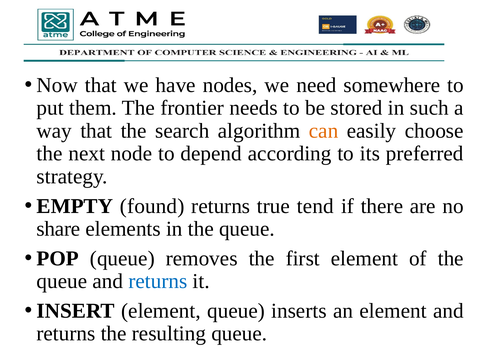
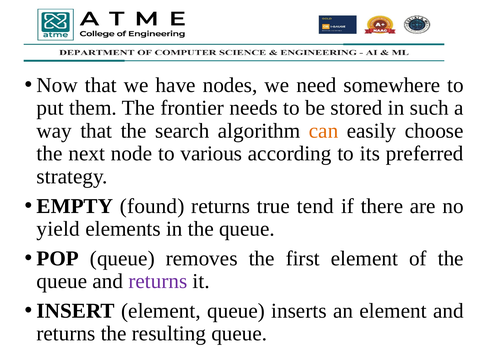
depend: depend -> various (211, 154)
share: share -> yield (58, 229)
returns colour: blue -> purple (158, 282)
